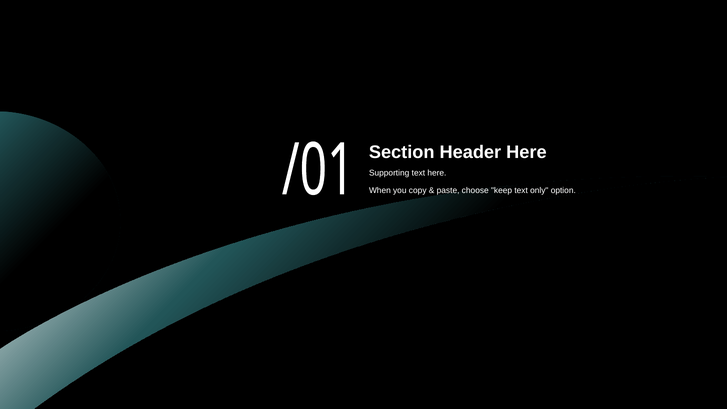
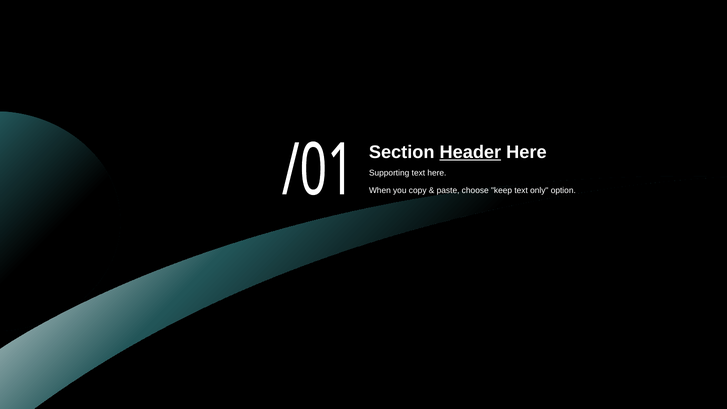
Header underline: none -> present (470, 152)
